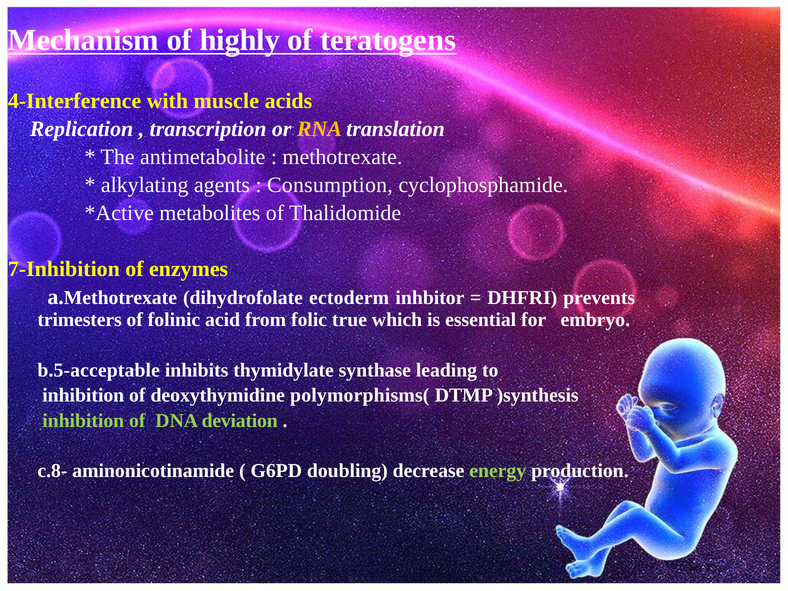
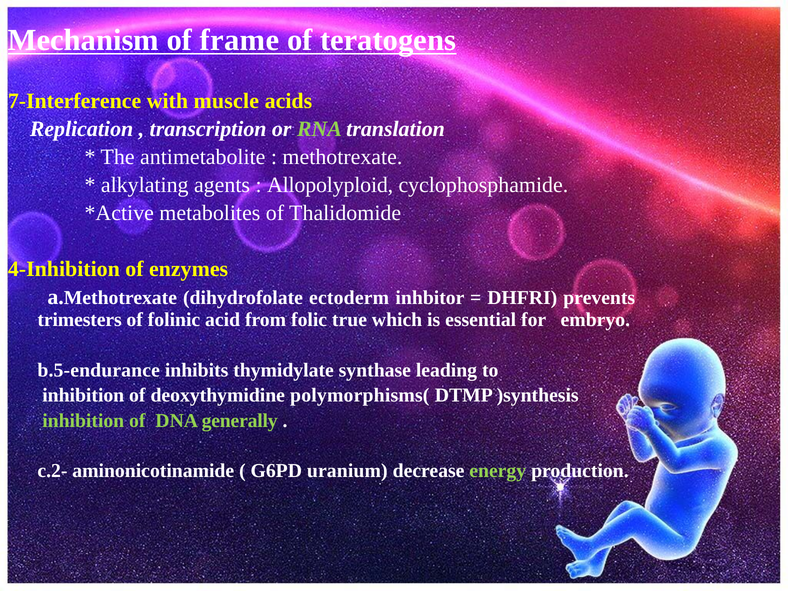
highly: highly -> frame (239, 40)
4-Interference: 4-Interference -> 7-Interference (75, 101)
RNA colour: yellow -> light green (319, 129)
Consumption: Consumption -> Allopolyploid (330, 185)
7-Inhibition: 7-Inhibition -> 4-Inhibition (64, 269)
b.5-acceptable: b.5-acceptable -> b.5-endurance (99, 370)
deviation: deviation -> generally (240, 421)
c.8-: c.8- -> c.2- (52, 471)
doubling: doubling -> uranium (347, 471)
